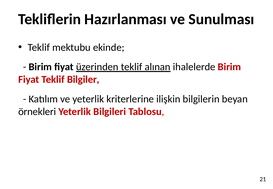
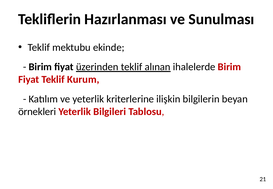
Bilgiler: Bilgiler -> Kurum (83, 80)
